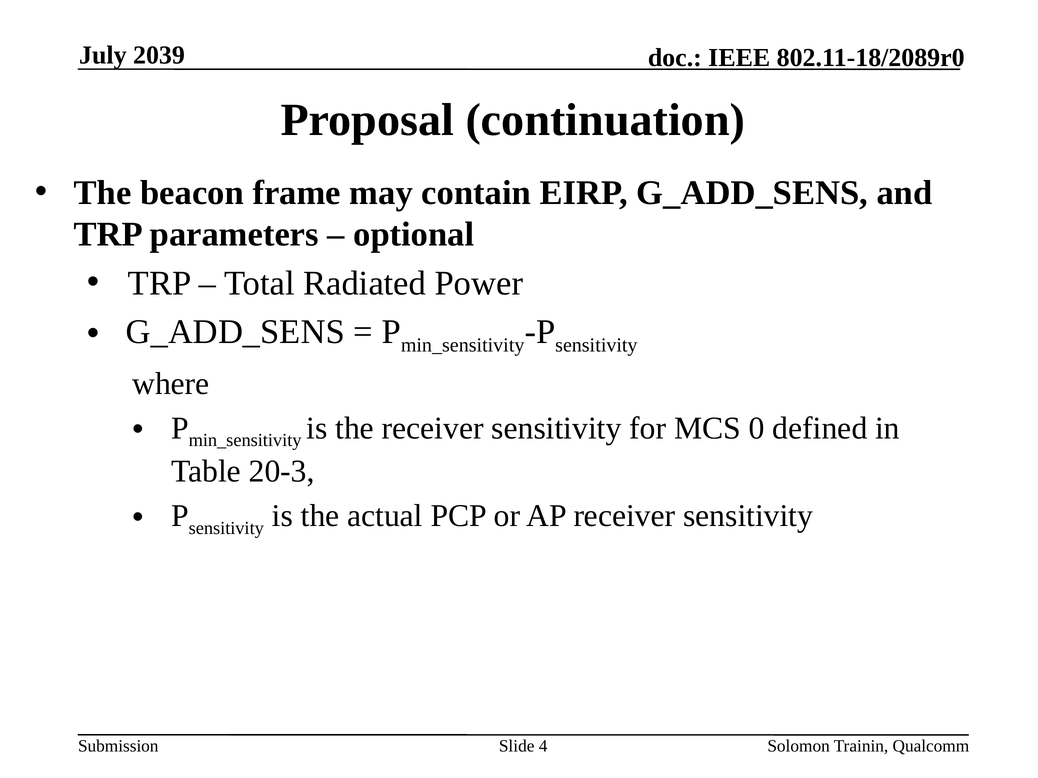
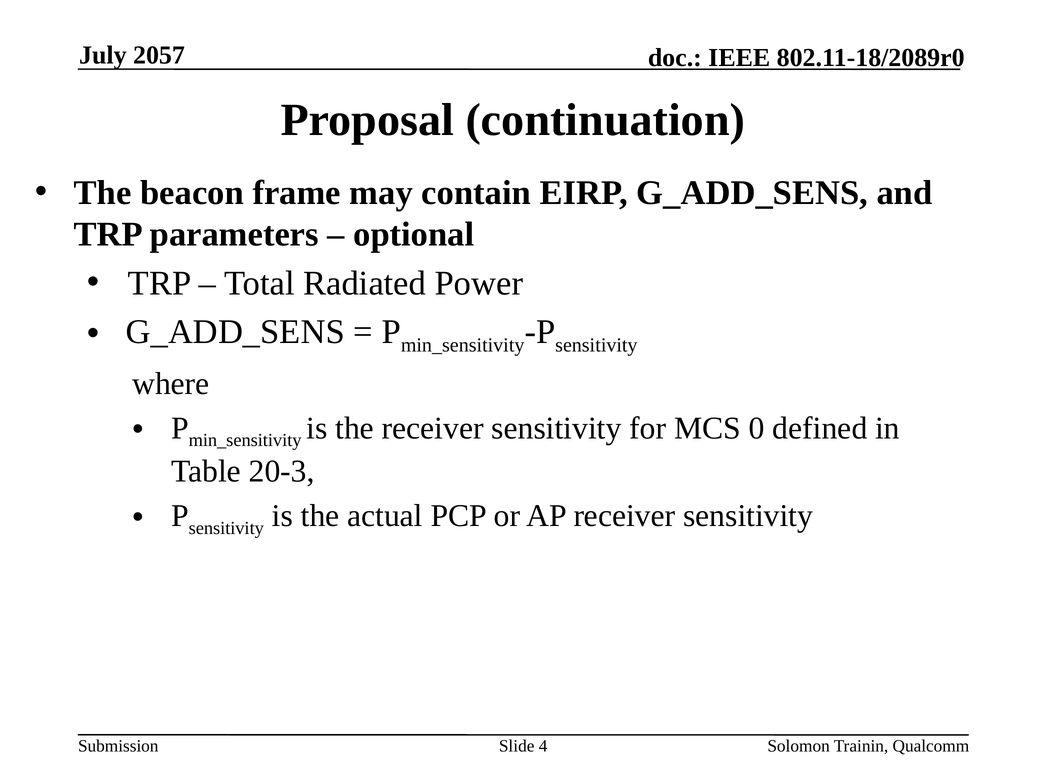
2039: 2039 -> 2057 (159, 55)
